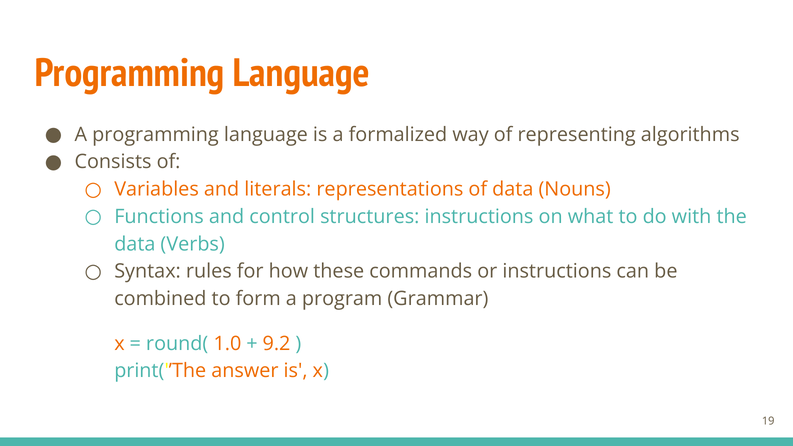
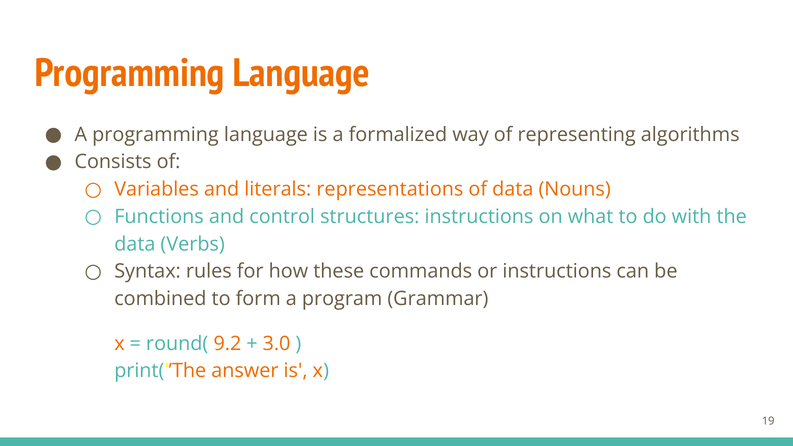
1.0: 1.0 -> 9.2 (227, 344)
9.2: 9.2 -> 3.0 (276, 344)
